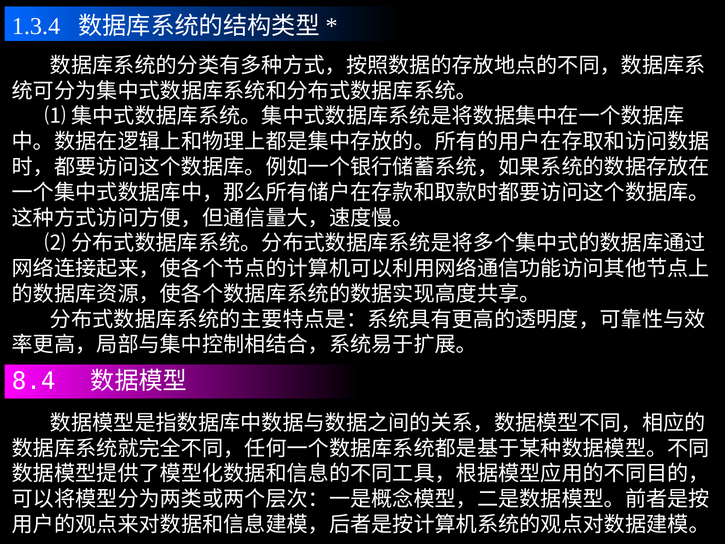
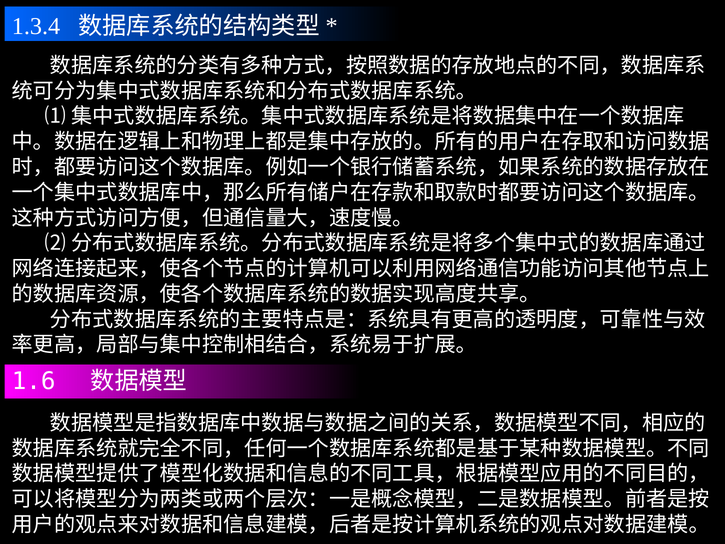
8.4: 8.4 -> 1.6 (34, 381)
